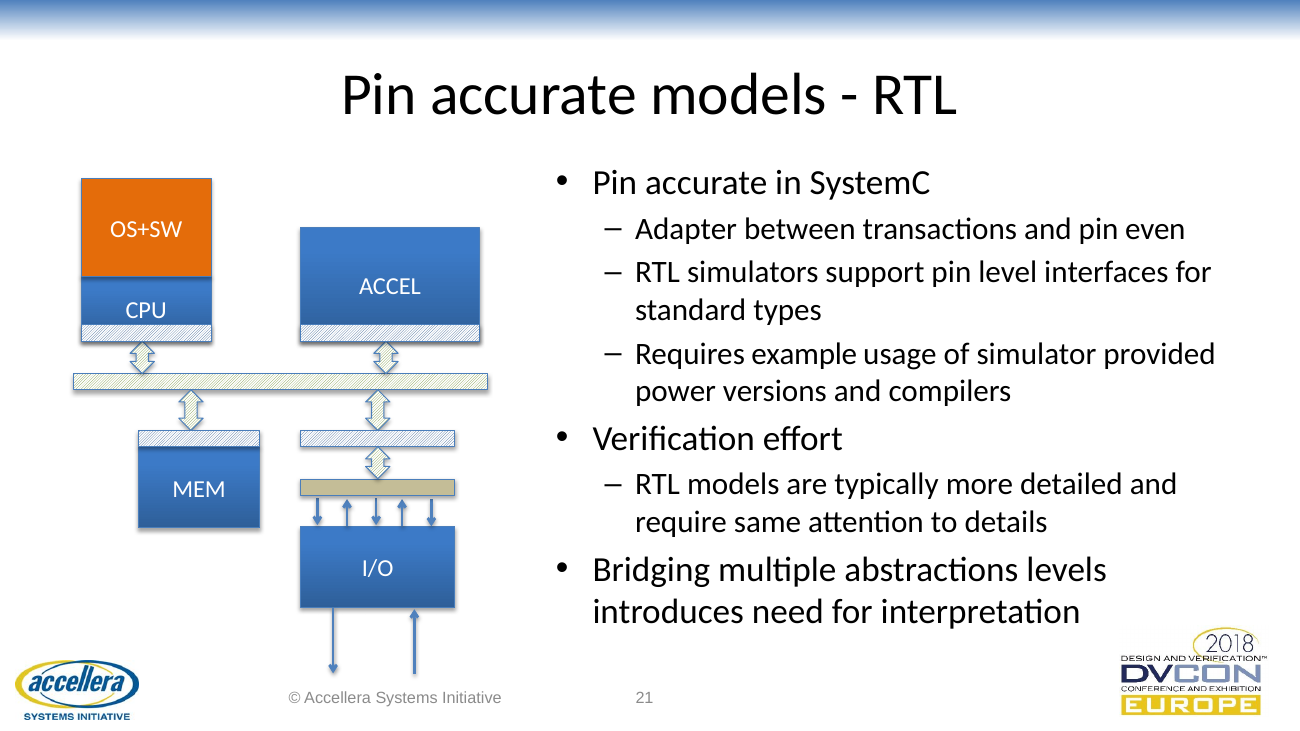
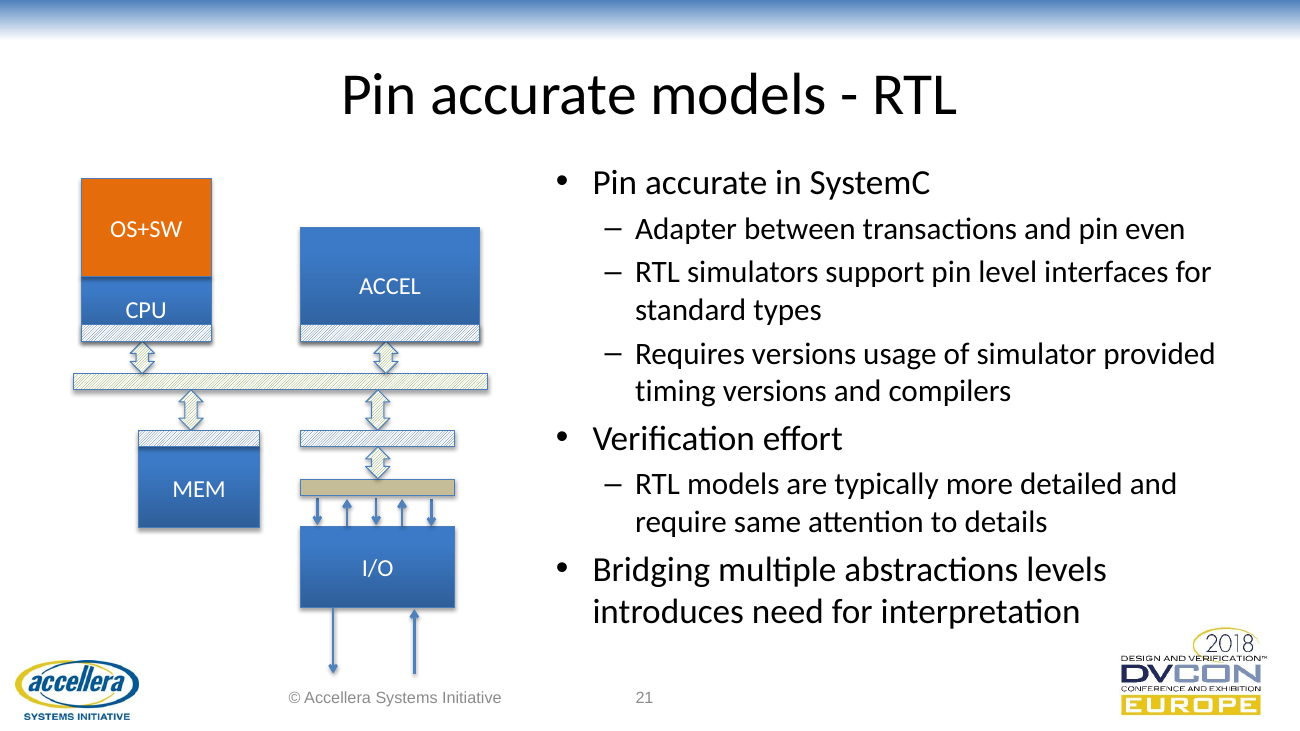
Requires example: example -> versions (804, 354)
power: power -> timing (675, 391)
